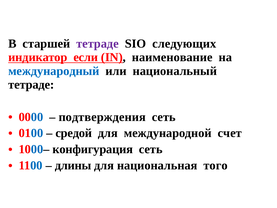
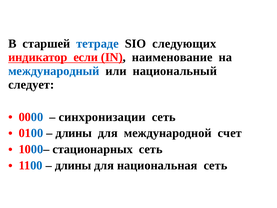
тетраде colour: purple -> blue (98, 43)
тетраде: тетраде -> следует (31, 85)
подтверждения: подтверждения -> синхронизации (102, 117)
средой: средой -> длины (74, 133)
конфигурация: конфигурация -> стационарных (93, 149)
национальная того: того -> сеть (216, 165)
